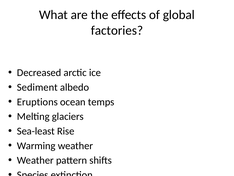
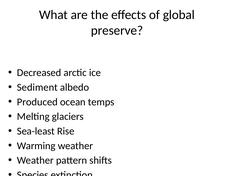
factories: factories -> preserve (117, 30)
Eruptions: Eruptions -> Produced (37, 102)
